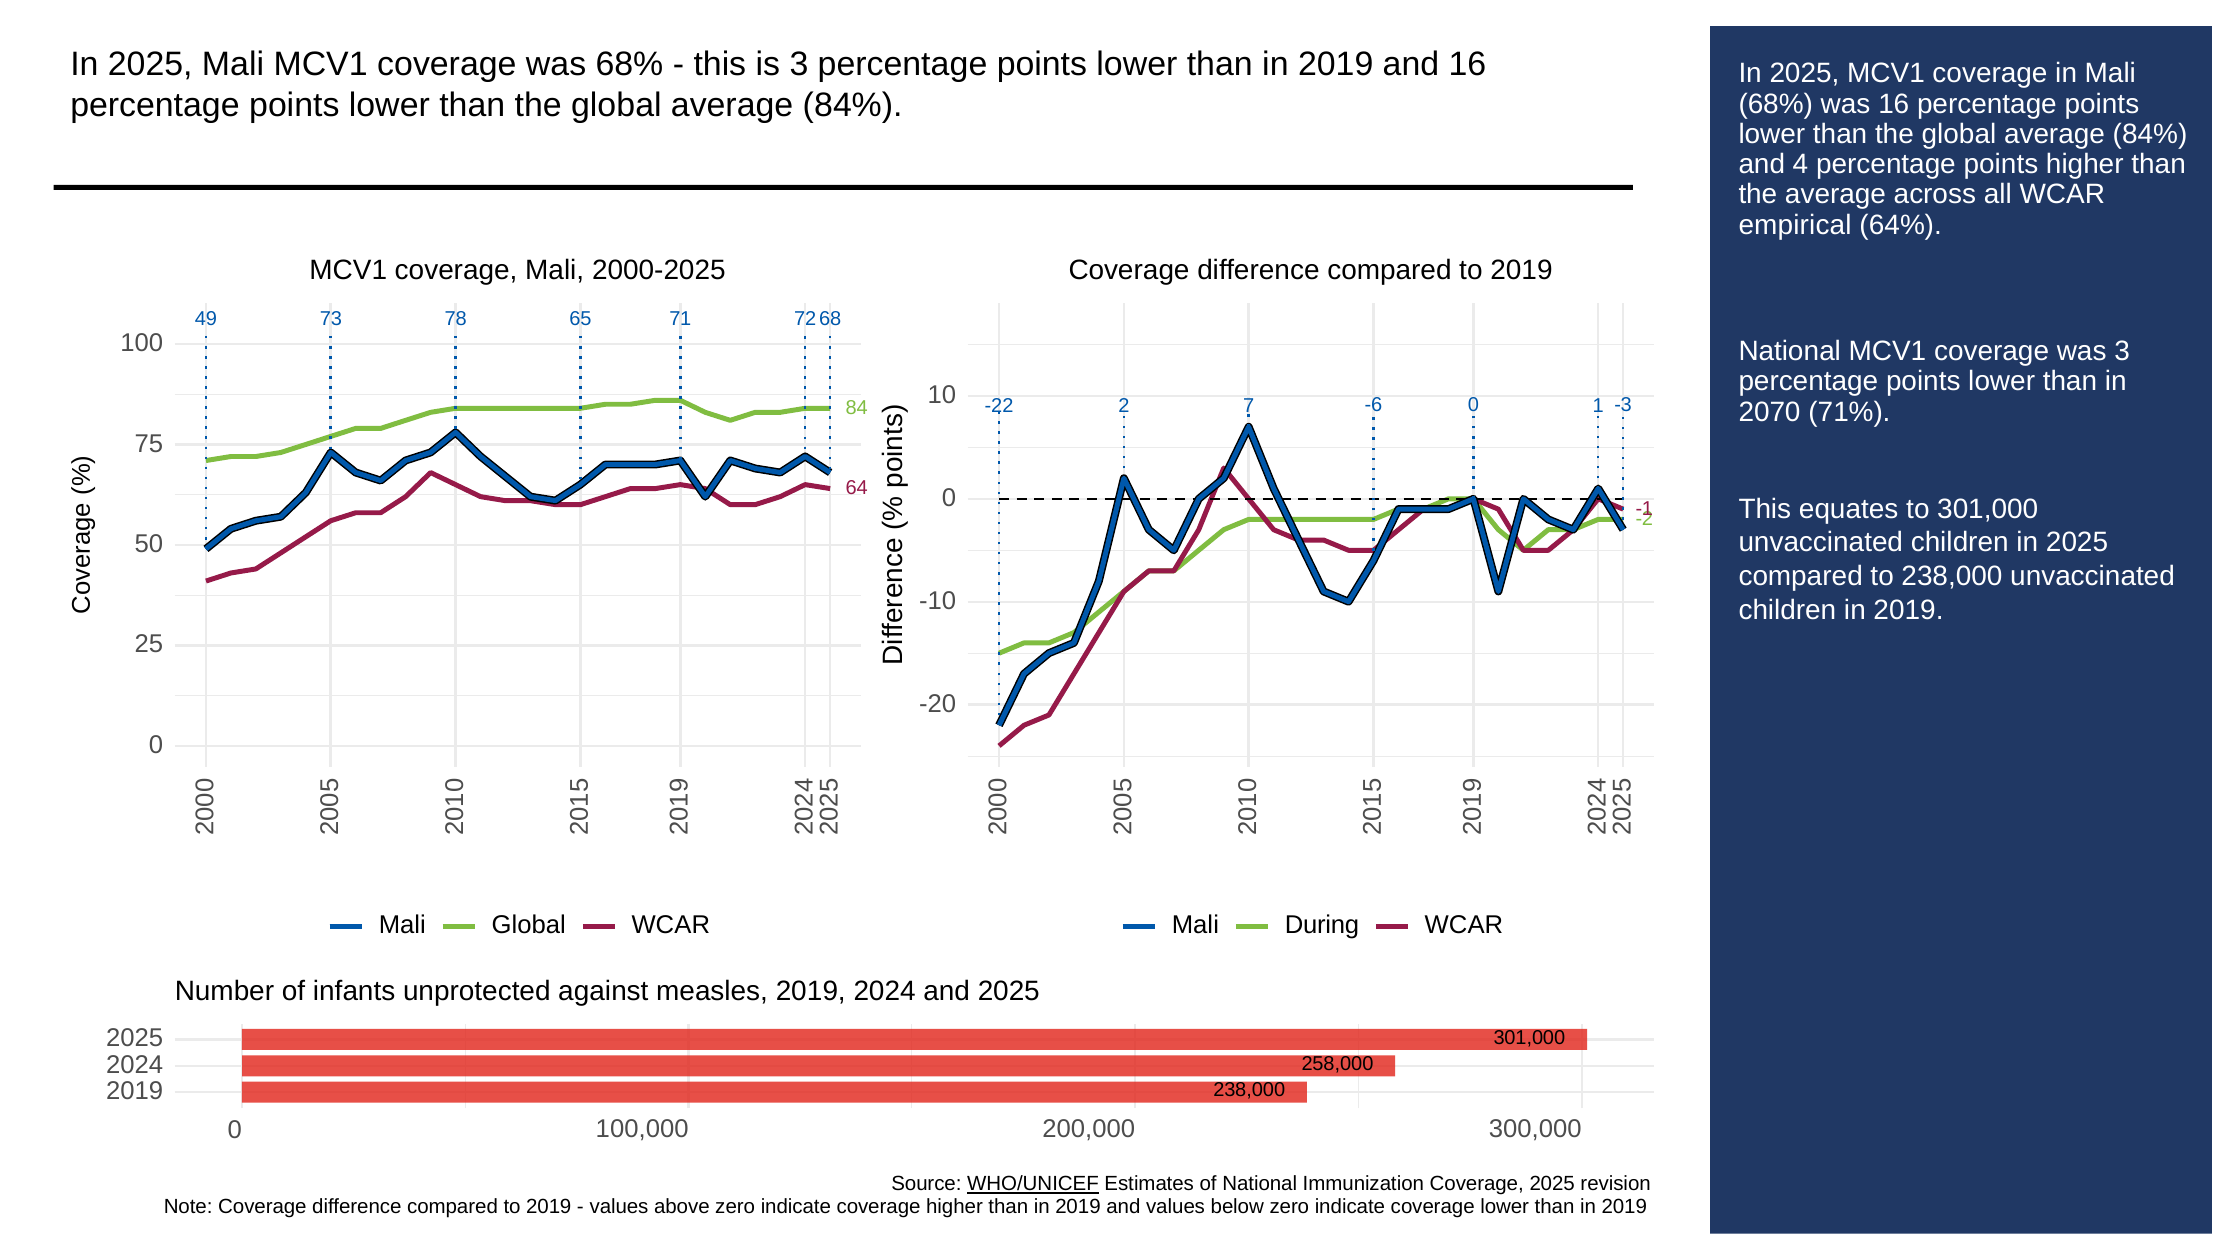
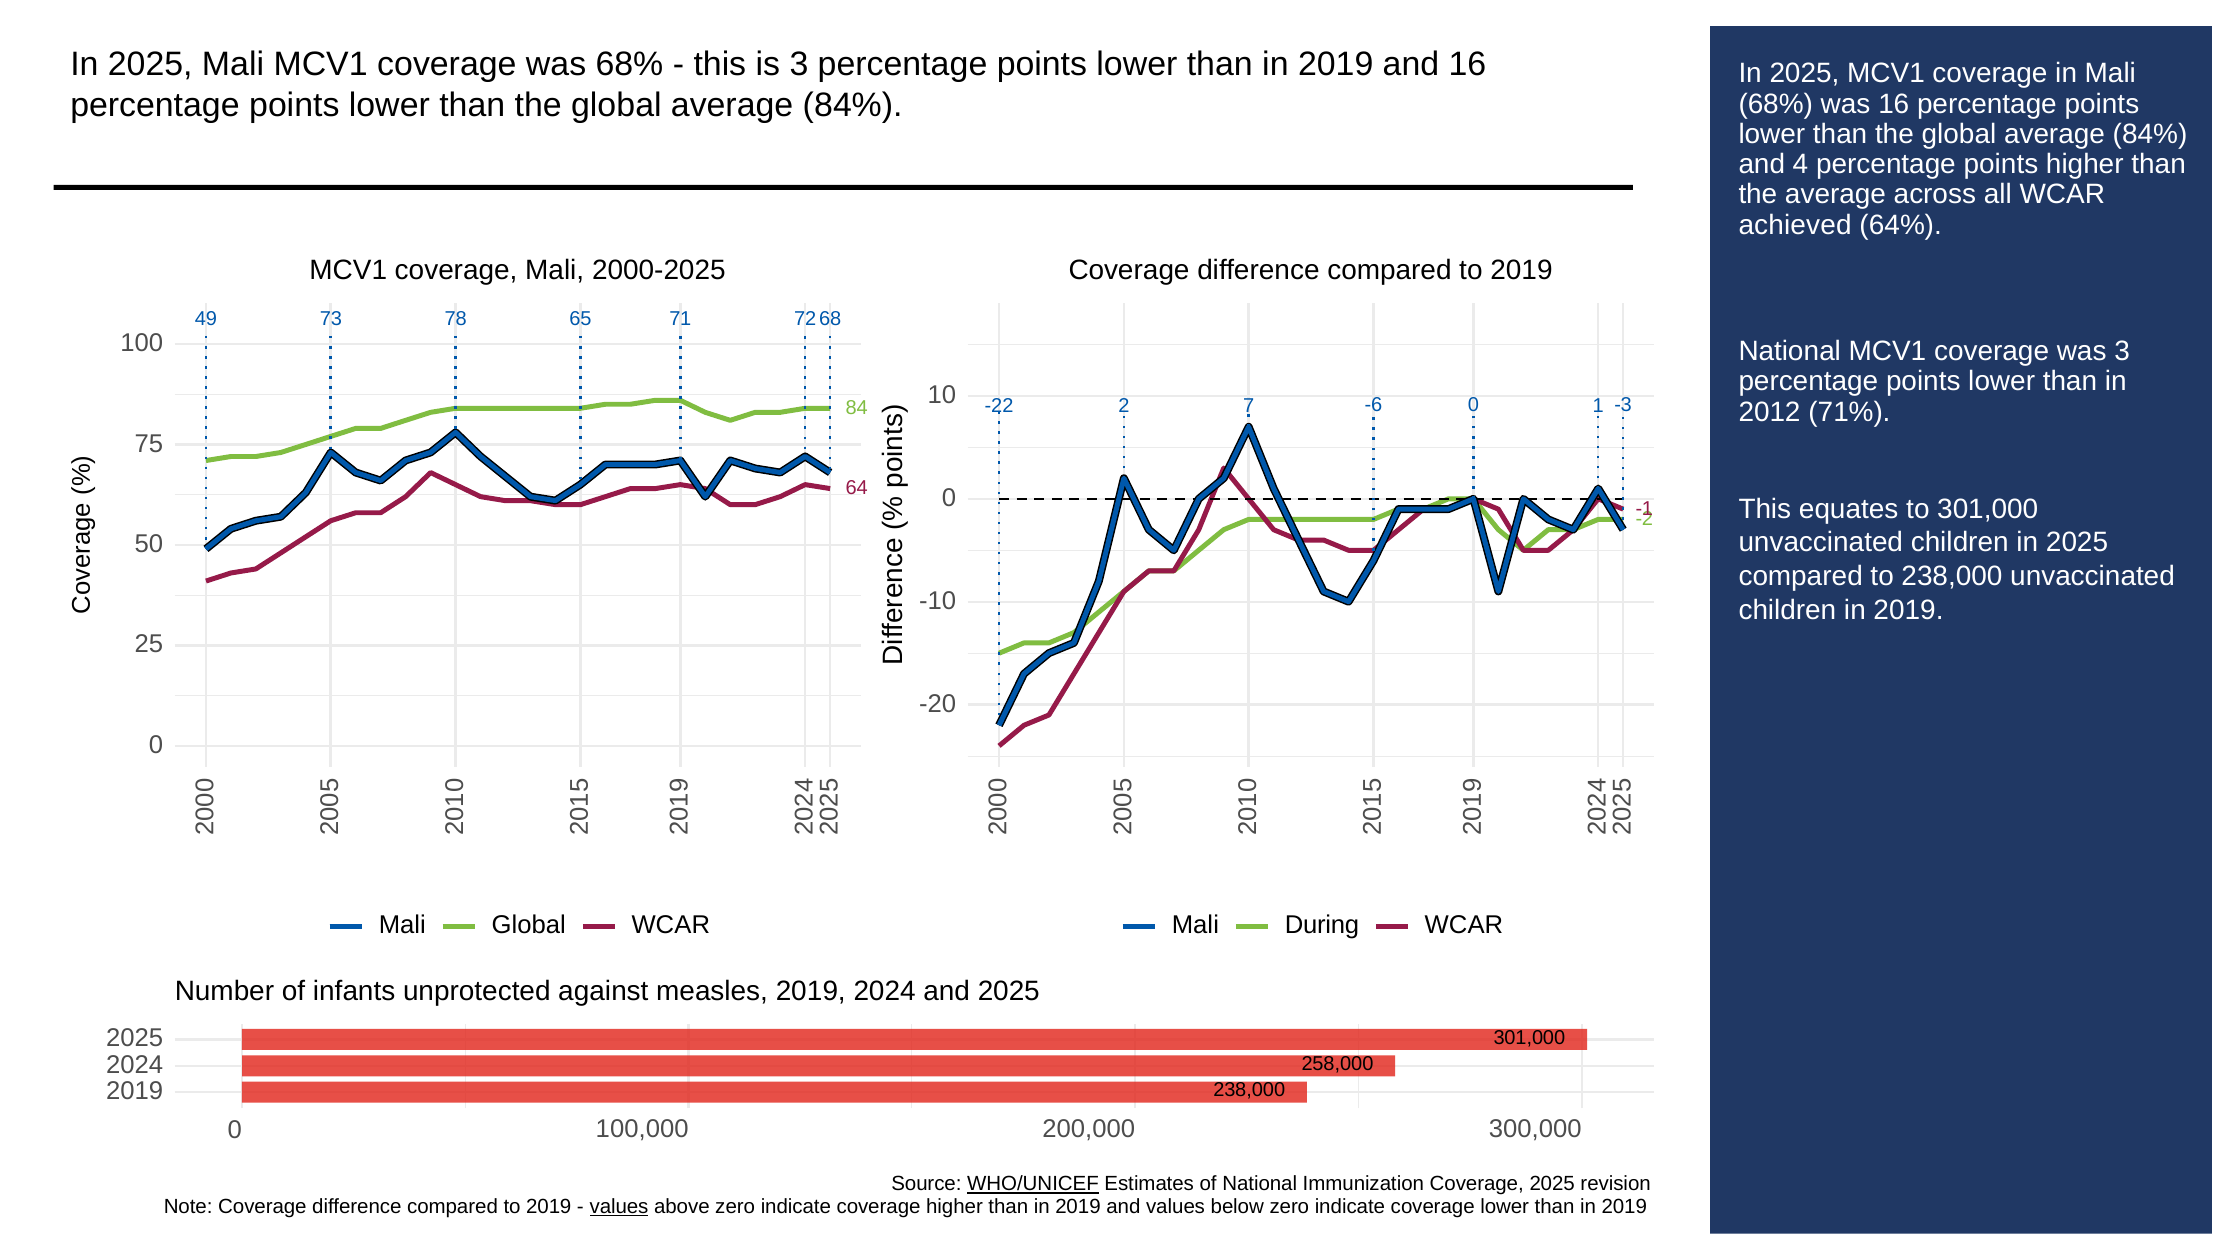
empirical: empirical -> achieved (1795, 225)
2070: 2070 -> 2012 (1770, 412)
values underline: none -> present (619, 1206)
